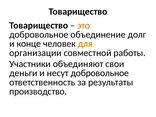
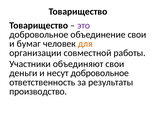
это colour: orange -> purple (84, 25)
объединение долг: долг -> свои (137, 35)
конце: конце -> бумаг (29, 44)
